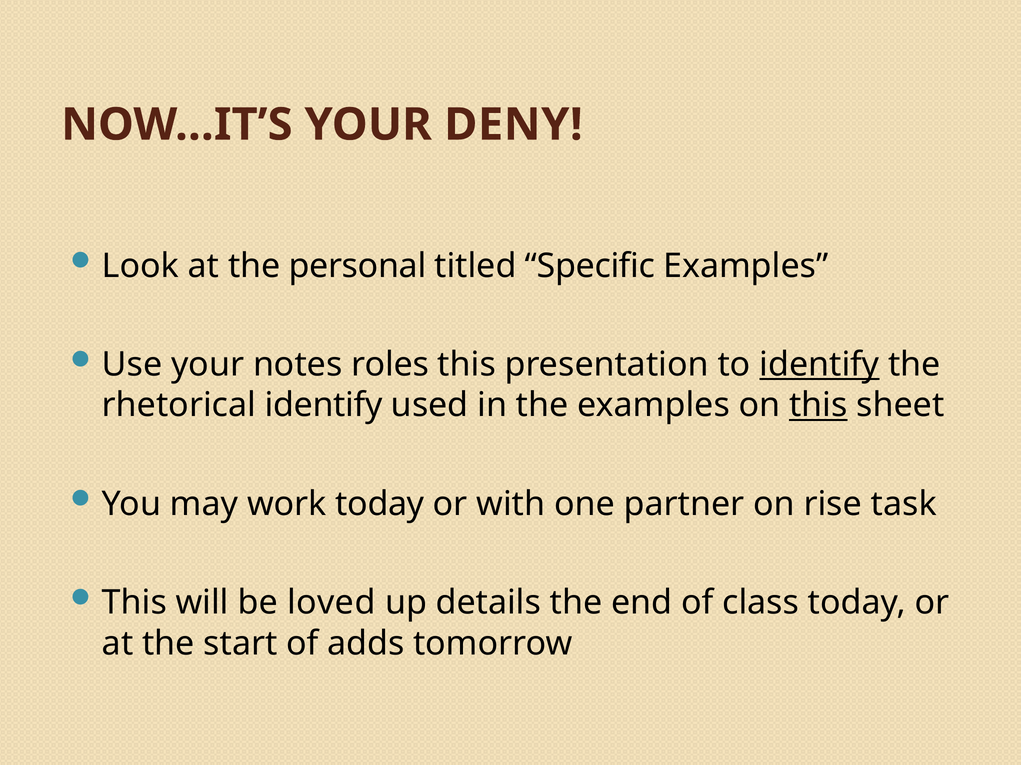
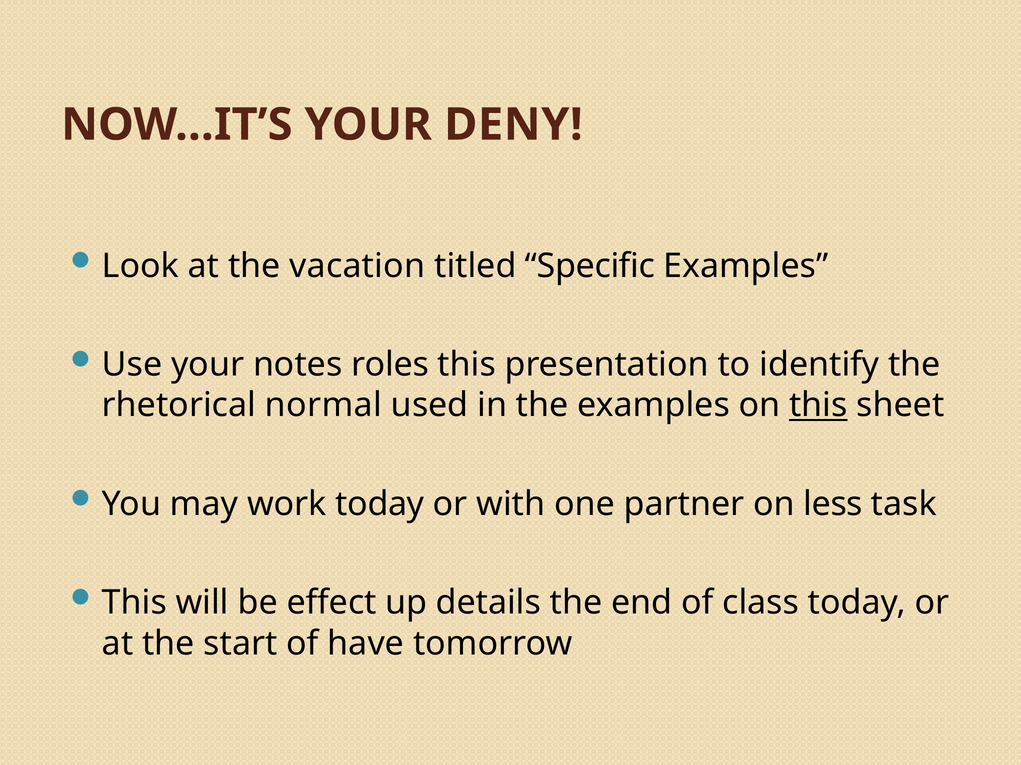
personal: personal -> vacation (357, 266)
identify underline: present -> none (819, 365)
rhetorical identify: identify -> normal (323, 406)
rise: rise -> less (833, 504)
loved: loved -> effect (332, 603)
adds: adds -> have (366, 644)
